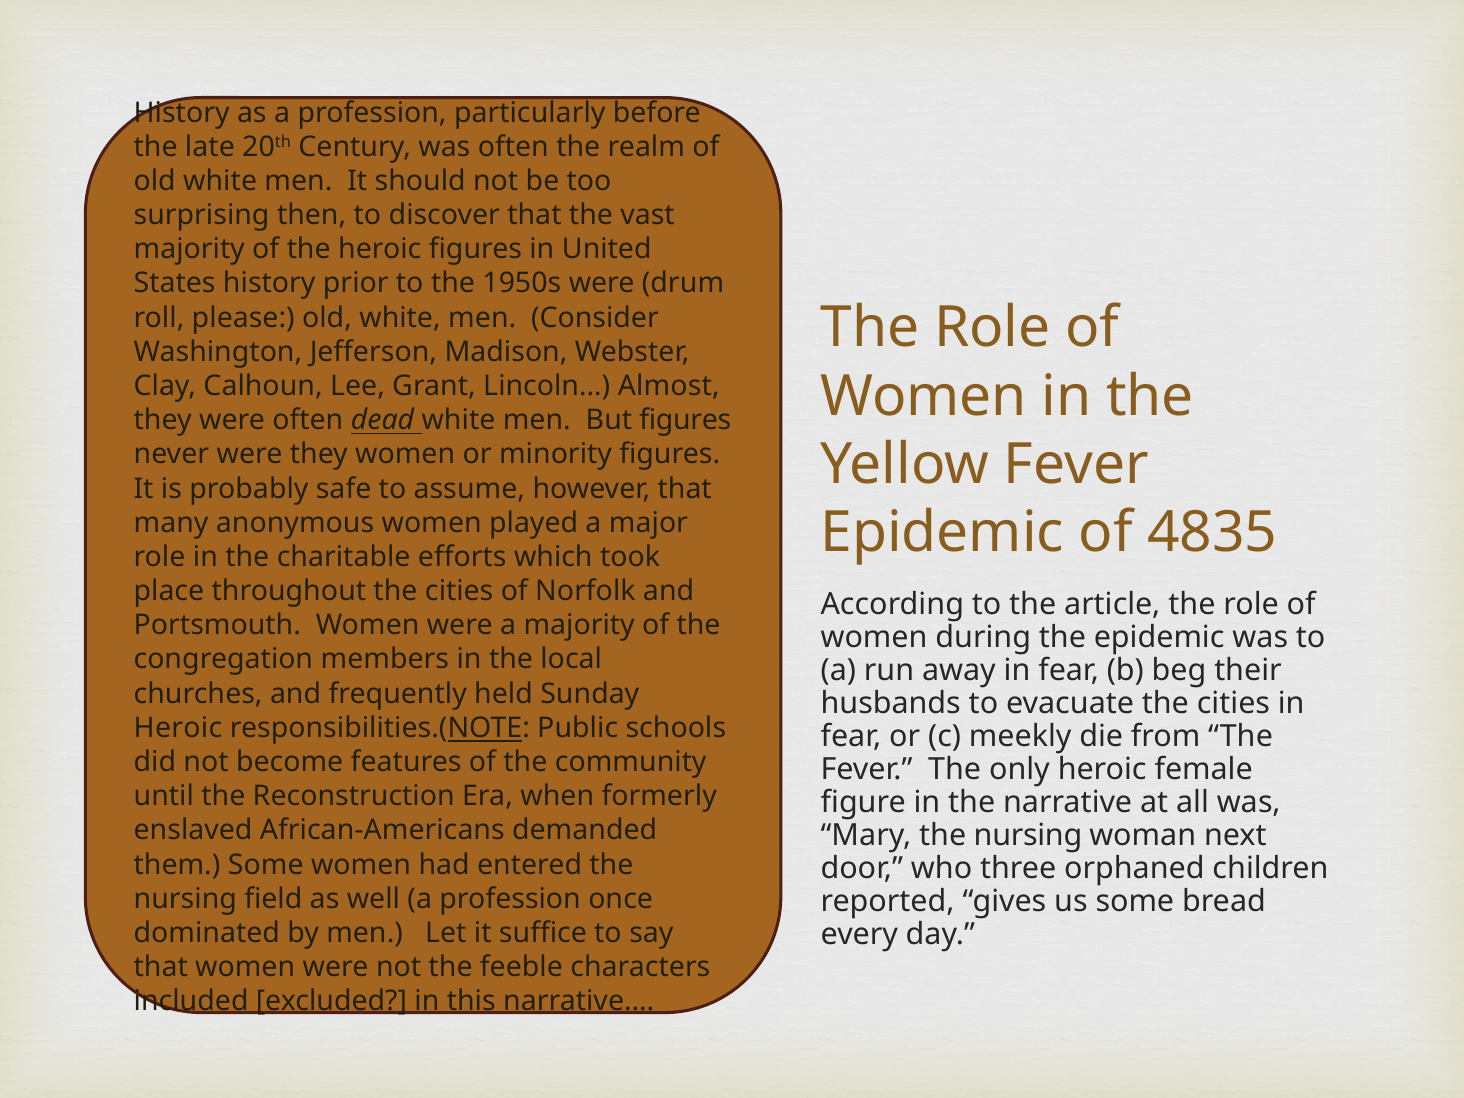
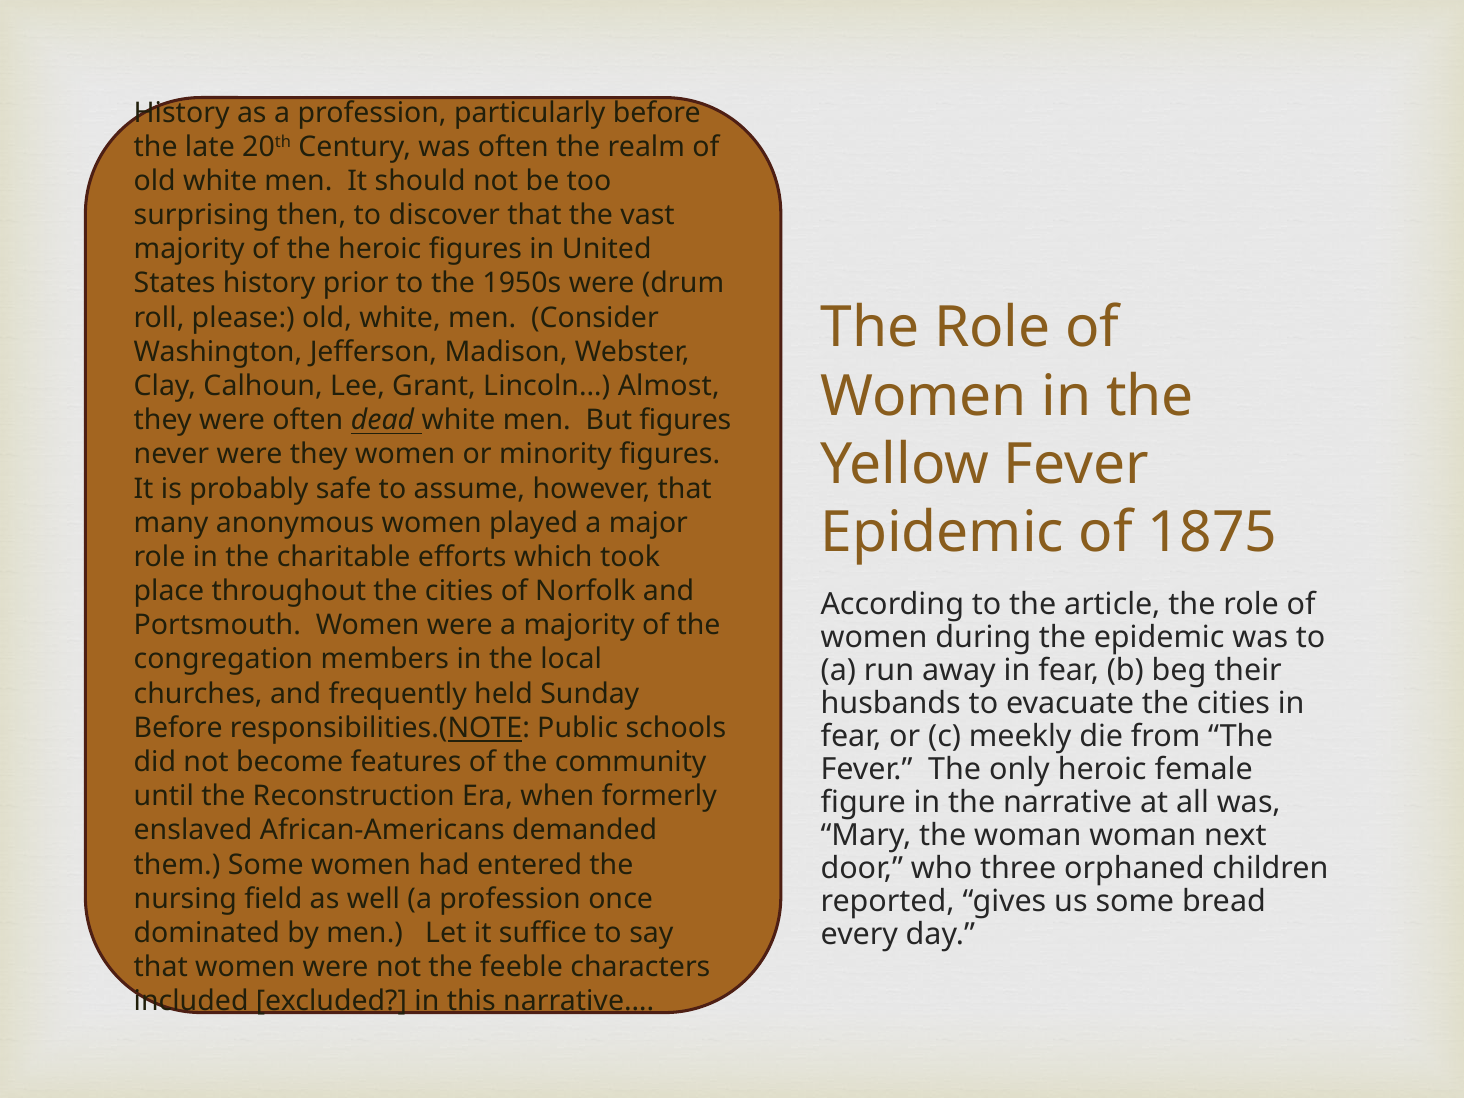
4835: 4835 -> 1875 (1212, 533)
Heroic: Heroic -> Before (178, 728)
Mary the nursing: nursing -> woman (1028, 836)
